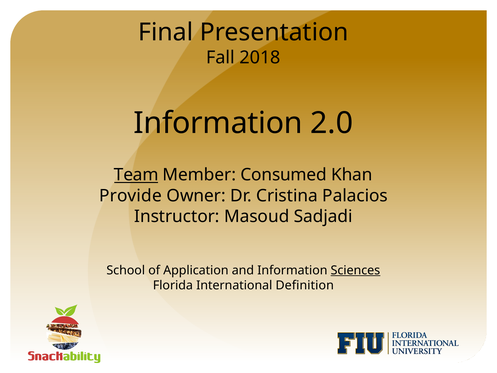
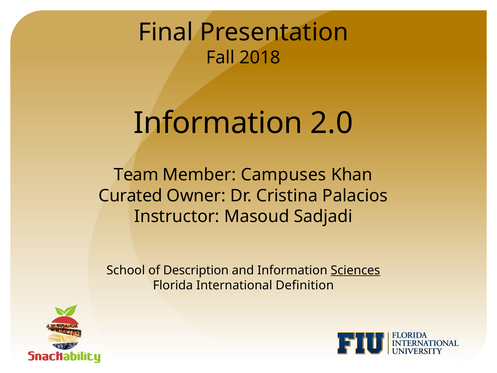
Team underline: present -> none (136, 175)
Consumed: Consumed -> Campuses (283, 175)
Provide: Provide -> Curated (131, 196)
Application: Application -> Description (196, 270)
